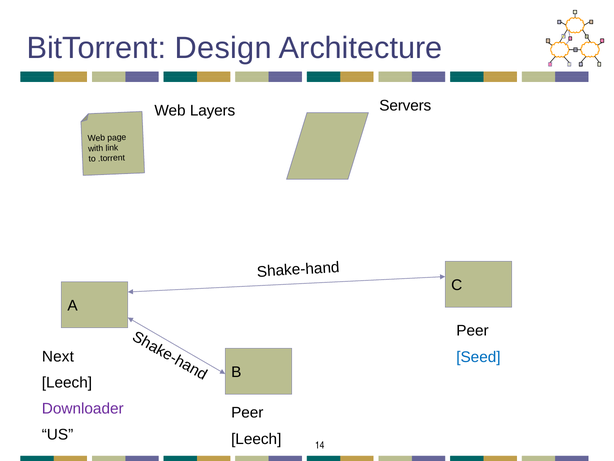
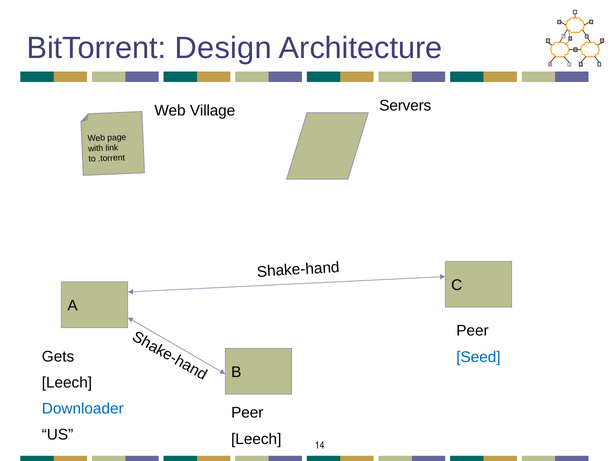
Layers: Layers -> Village (213, 111)
Next: Next -> Gets (58, 356)
Downloader colour: purple -> blue (83, 408)
